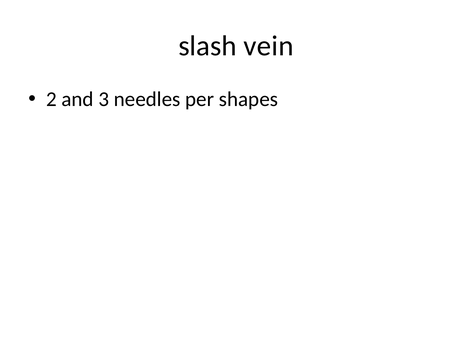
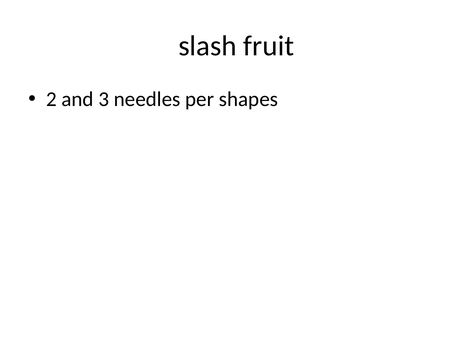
vein: vein -> fruit (269, 46)
